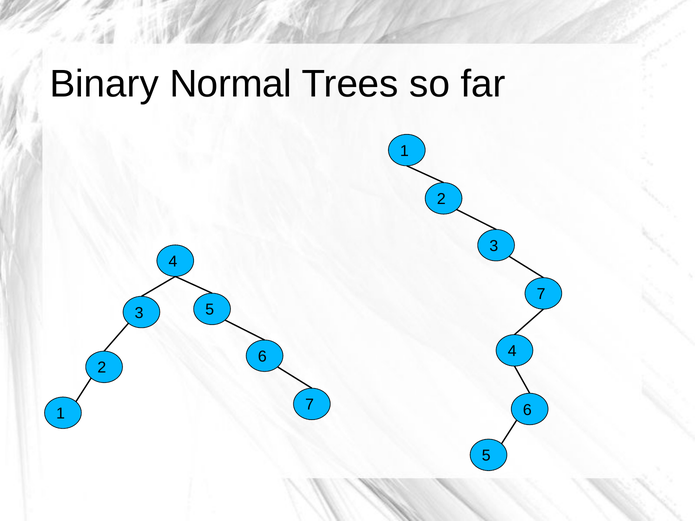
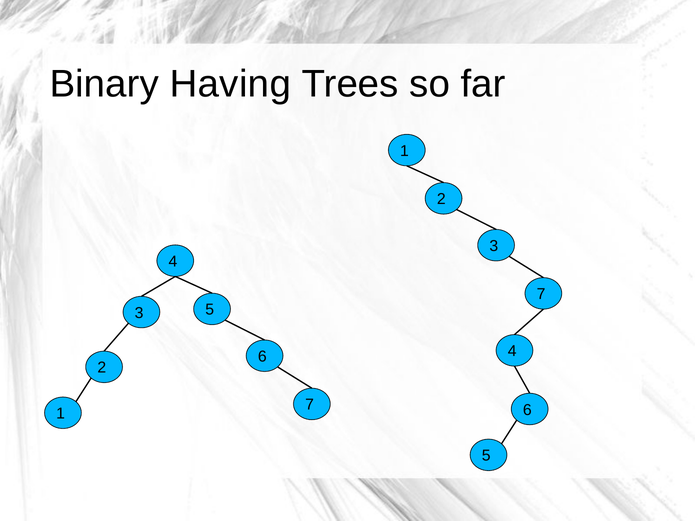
Normal: Normal -> Having (230, 84)
